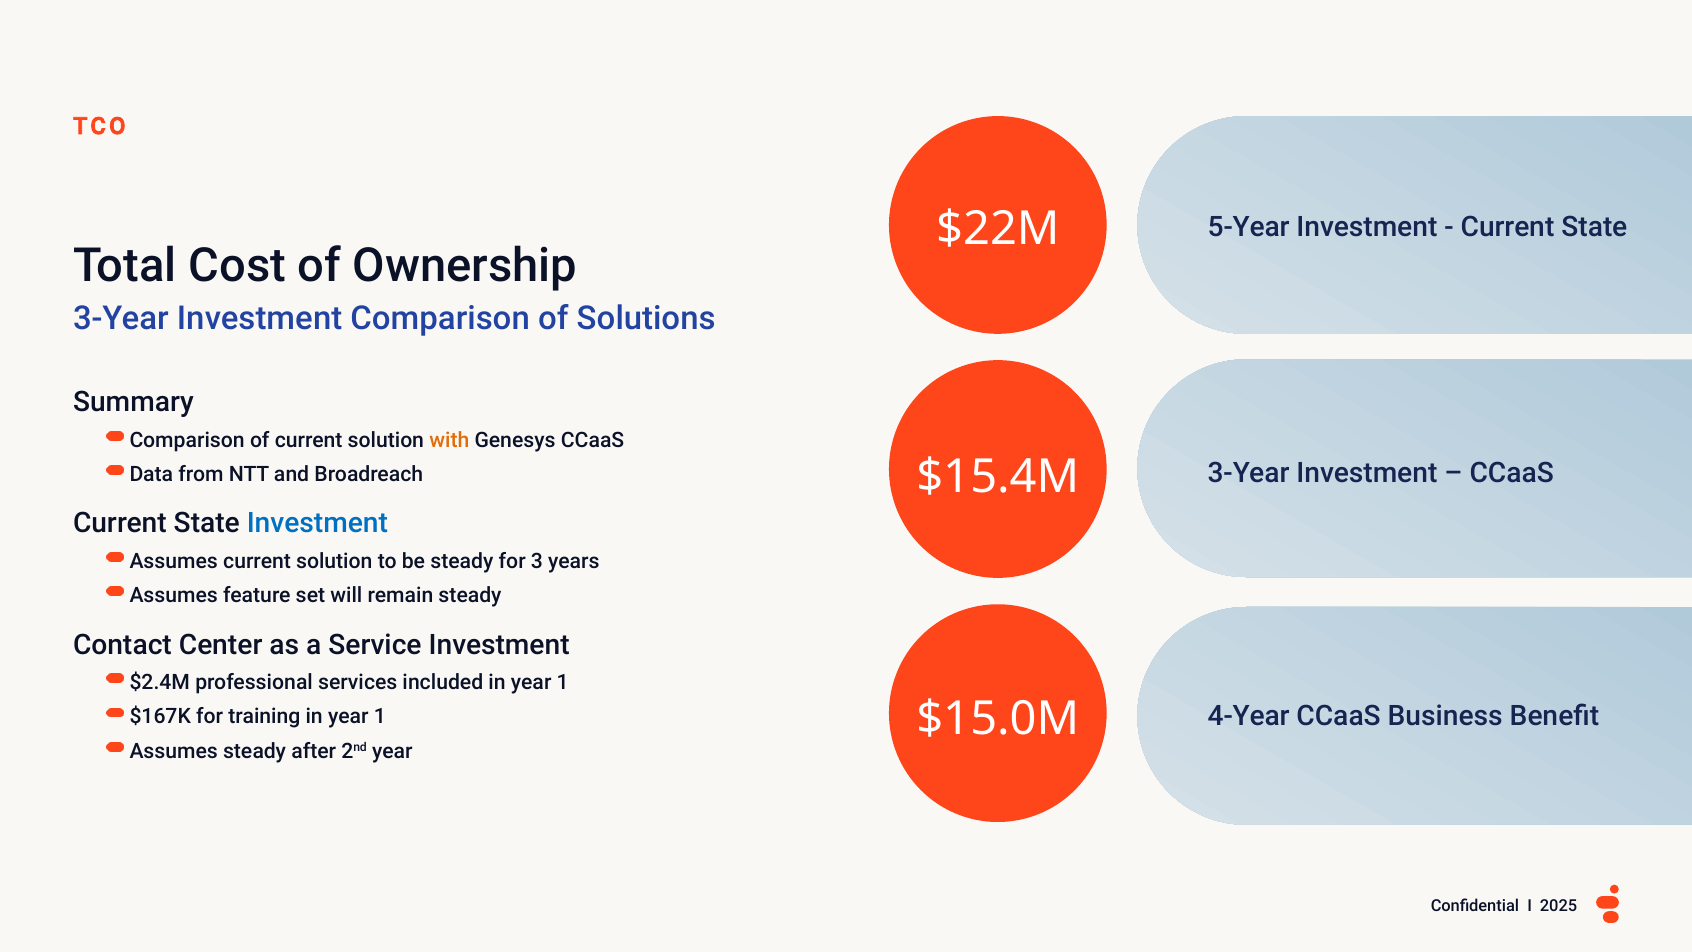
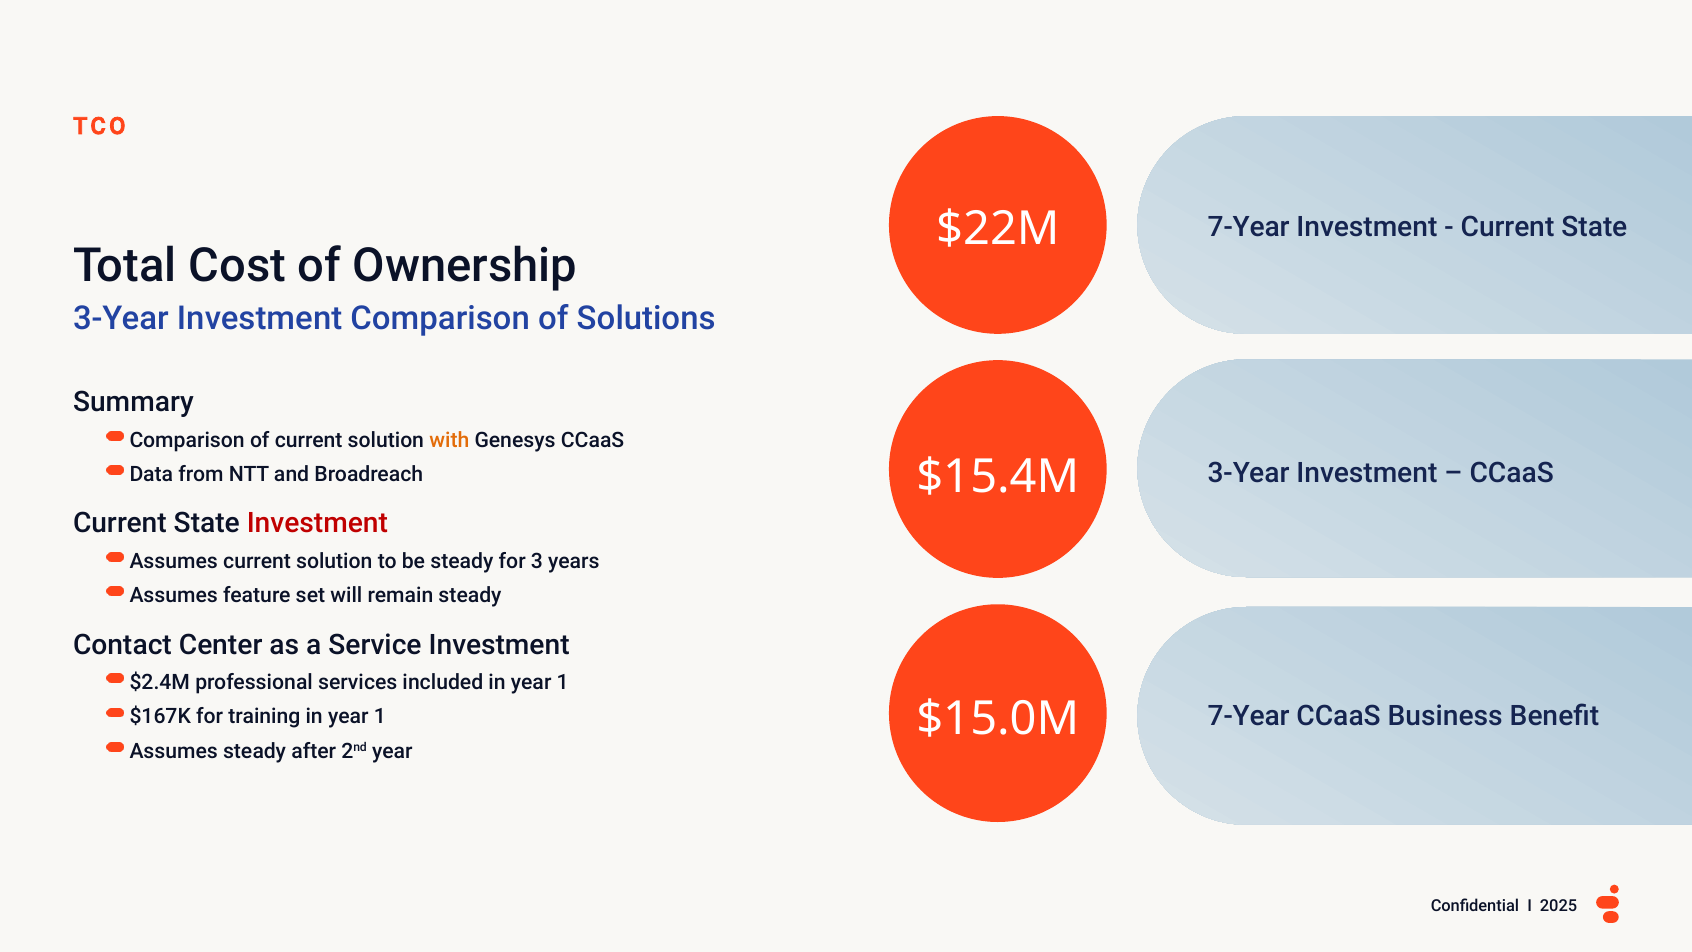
5-Year: 5-Year -> 7-Year (1249, 227)
Investment colour: blue -> red (317, 523)
4-Year: 4-Year -> 7-Year (1249, 716)
